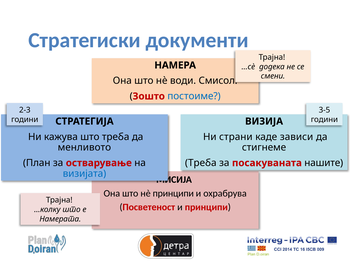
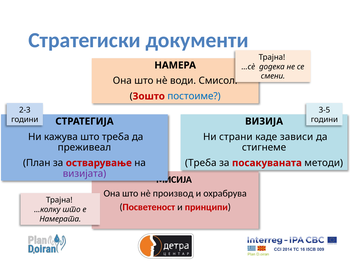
менливото: менливото -> преживеал (84, 147)
нашите: нашите -> методи (324, 163)
визијата colour: blue -> purple (84, 173)
нè принципи: принципи -> производ (173, 193)
